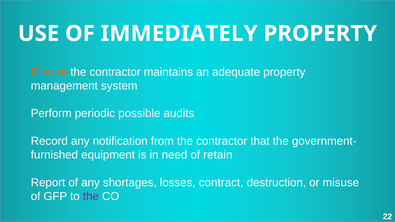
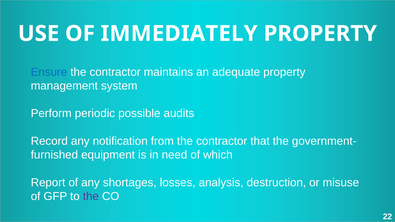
Ensure colour: orange -> blue (49, 72)
retain: retain -> which (218, 155)
contract: contract -> analysis (221, 183)
